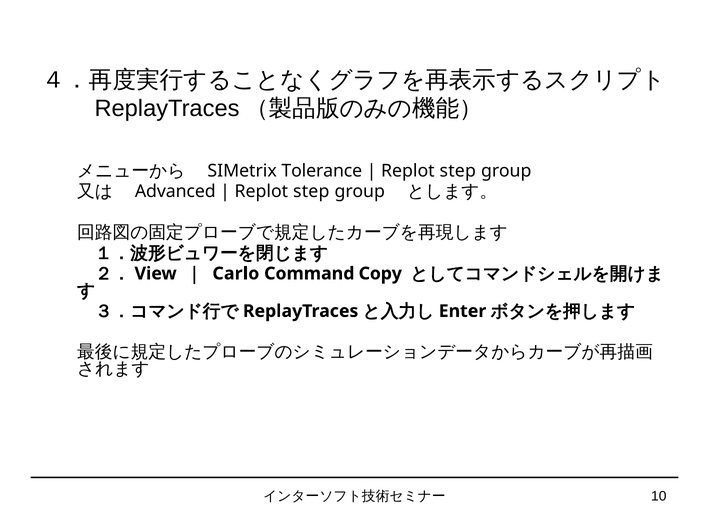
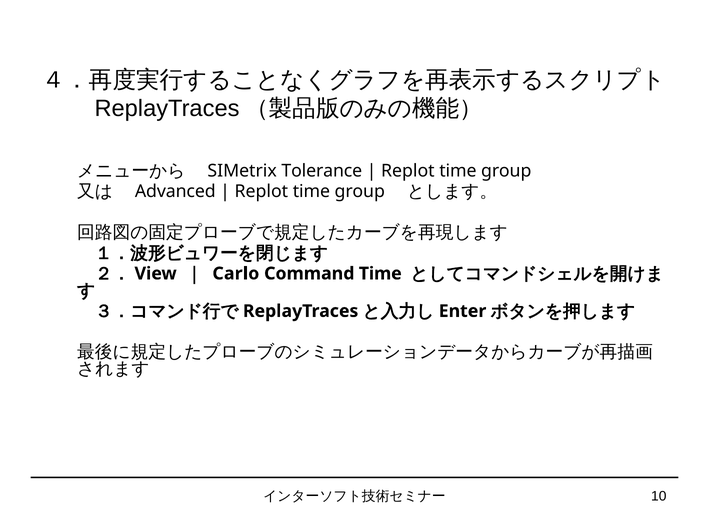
step: step -> time (458, 171)
step: step -> time (311, 192)
Command Copy: Copy -> Time (380, 274)
